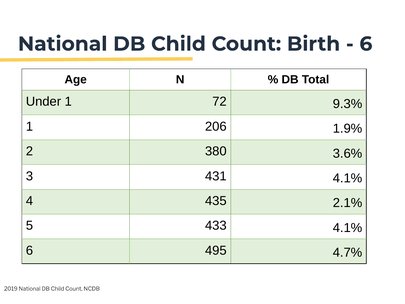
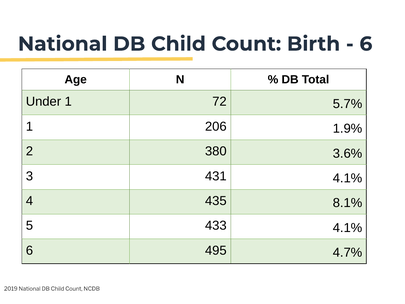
9.3%: 9.3% -> 5.7% (348, 104)
2.1%: 2.1% -> 8.1% (348, 203)
